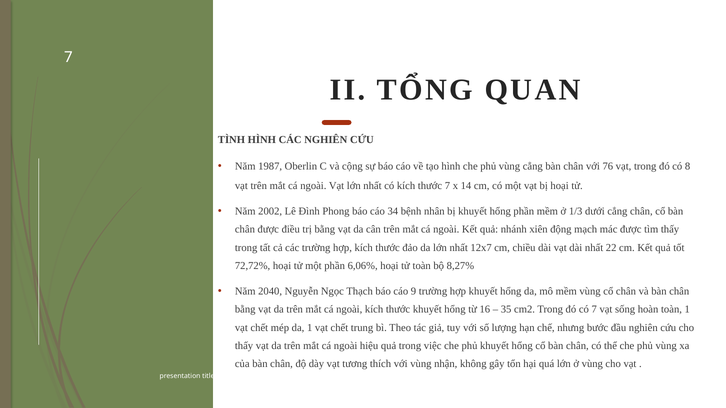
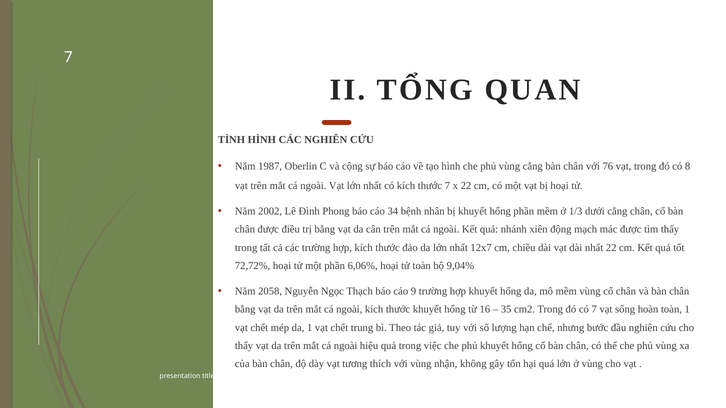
x 14: 14 -> 22 (466, 186)
8,27%: 8,27% -> 9,04% (460, 266)
2040: 2040 -> 2058 (270, 292)
